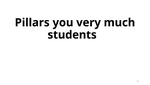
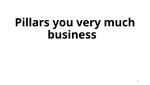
students: students -> business (72, 35)
